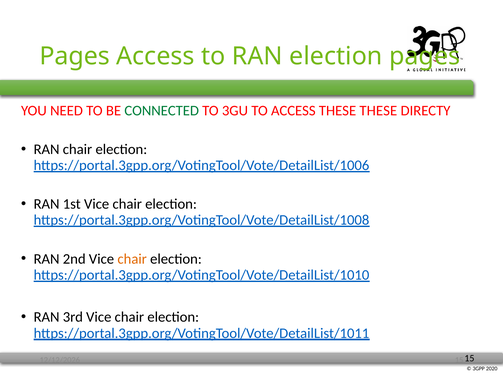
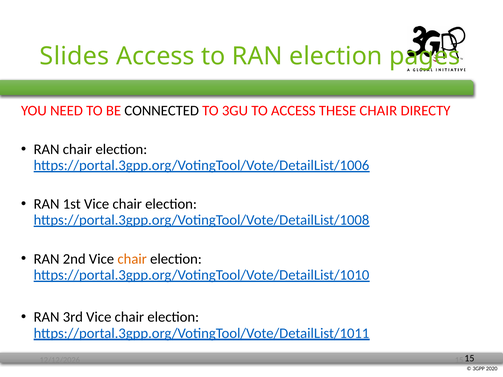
Pages: Pages -> Slides (75, 56)
CONNECTED colour: green -> black (162, 111)
THESE THESE: THESE -> CHAIR (378, 111)
